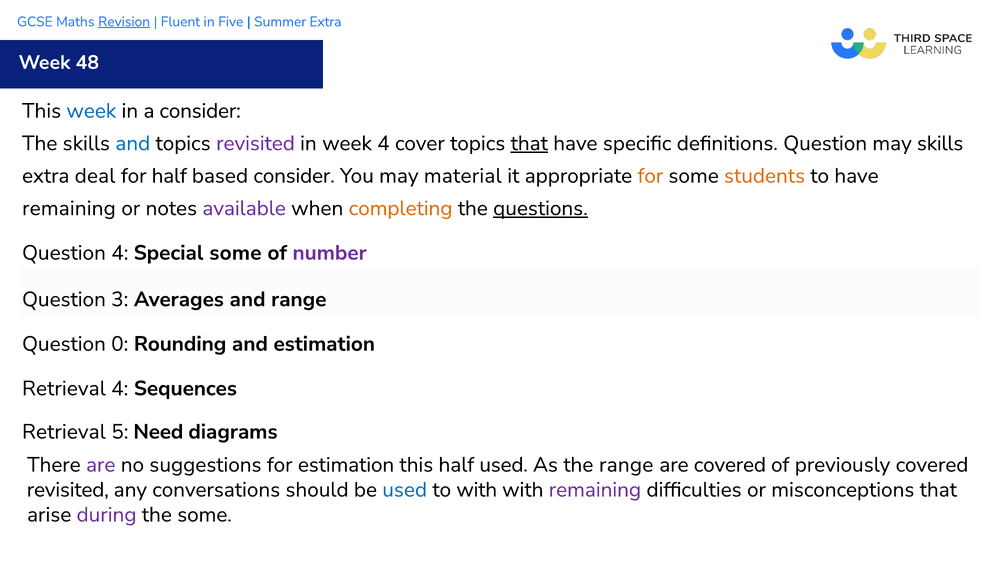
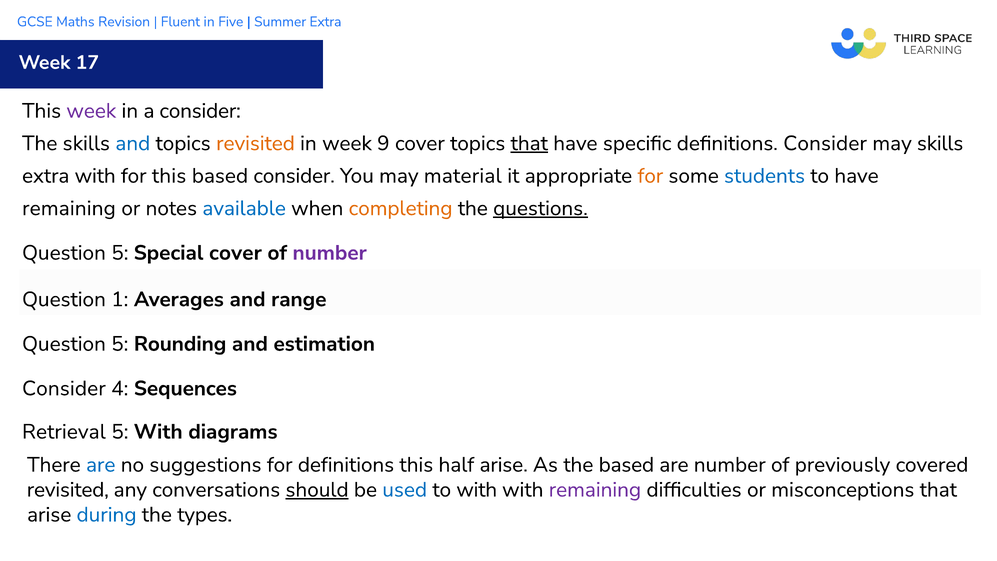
Revision underline: present -> none (124, 22)
48: 48 -> 17 (87, 62)
week colour: blue -> purple (91, 111)
revisited colour: purple -> orange (255, 143)
week 4: 4 -> 9 (383, 143)
definitions Question: Question -> Consider (825, 143)
extra deal: deal -> with (95, 176)
for half: half -> this (169, 176)
students colour: orange -> blue (765, 176)
available colour: purple -> blue (244, 208)
4: 4 -> 5 (120, 253)
Special some: some -> cover (235, 253)
3: 3 -> 1 (120, 299)
0: 0 -> 5 (120, 344)
Retrieval: Retrieval -> Consider (64, 388)
5 Need: Need -> With (158, 432)
are colour: purple -> blue (101, 465)
for estimation: estimation -> definitions (346, 465)
half used: used -> arise (504, 465)
the range: range -> based (626, 465)
are covered: covered -> number (730, 465)
should underline: none -> present (317, 490)
during colour: purple -> blue (107, 514)
the some: some -> types (205, 514)
